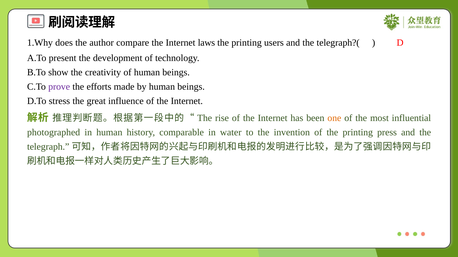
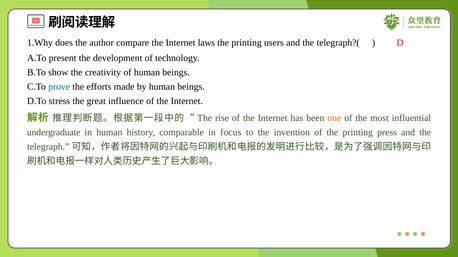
prove colour: purple -> blue (59, 87)
photographed: photographed -> undergraduate (54, 133)
water: water -> focus (231, 133)
